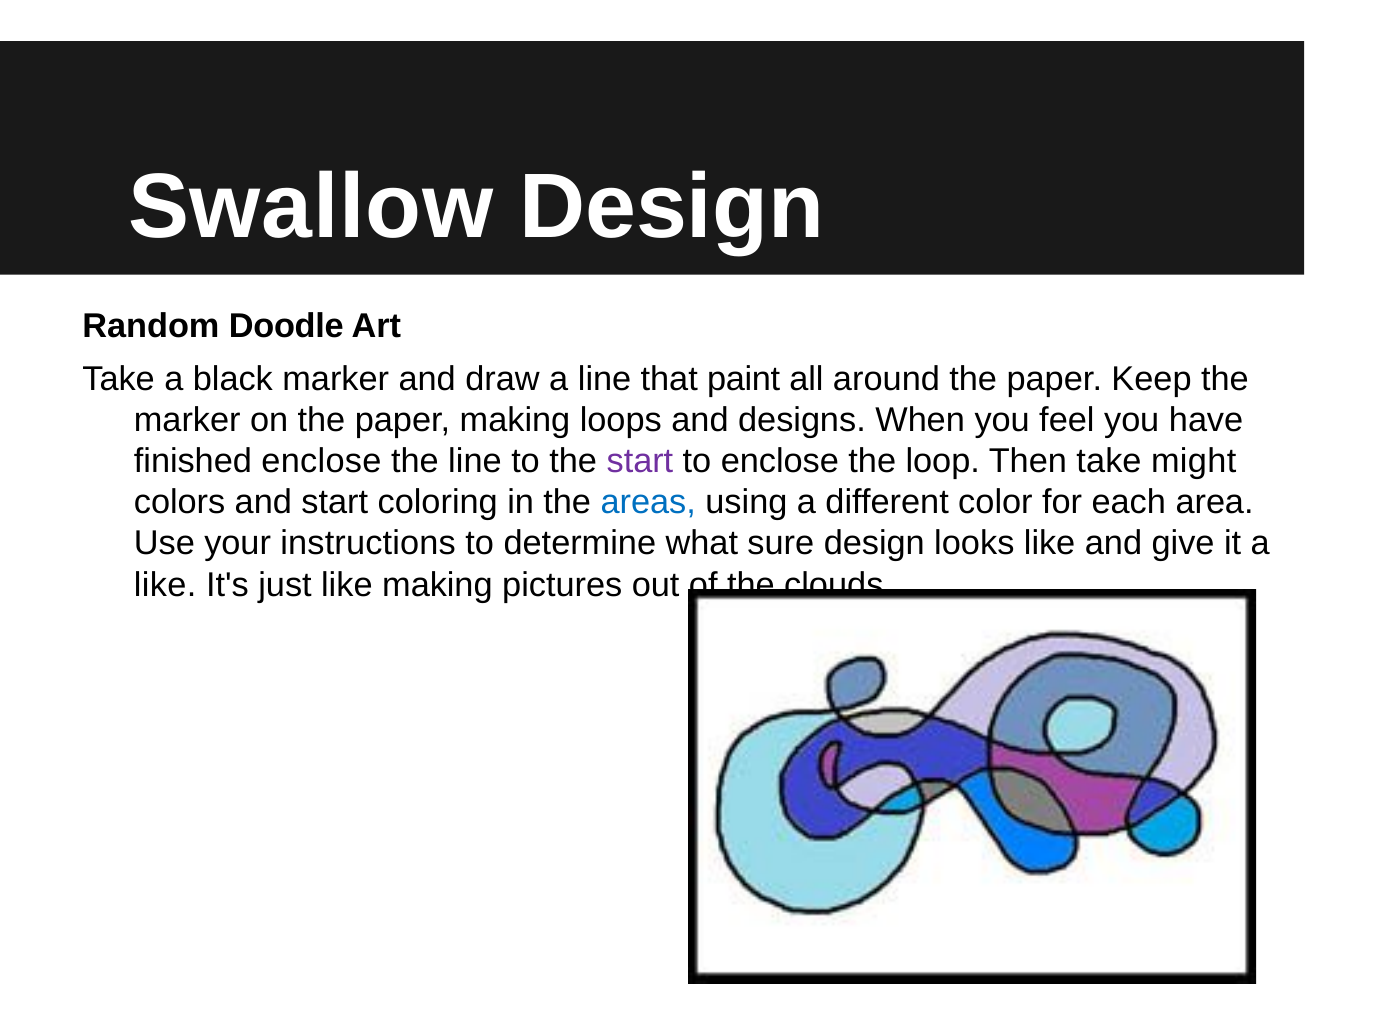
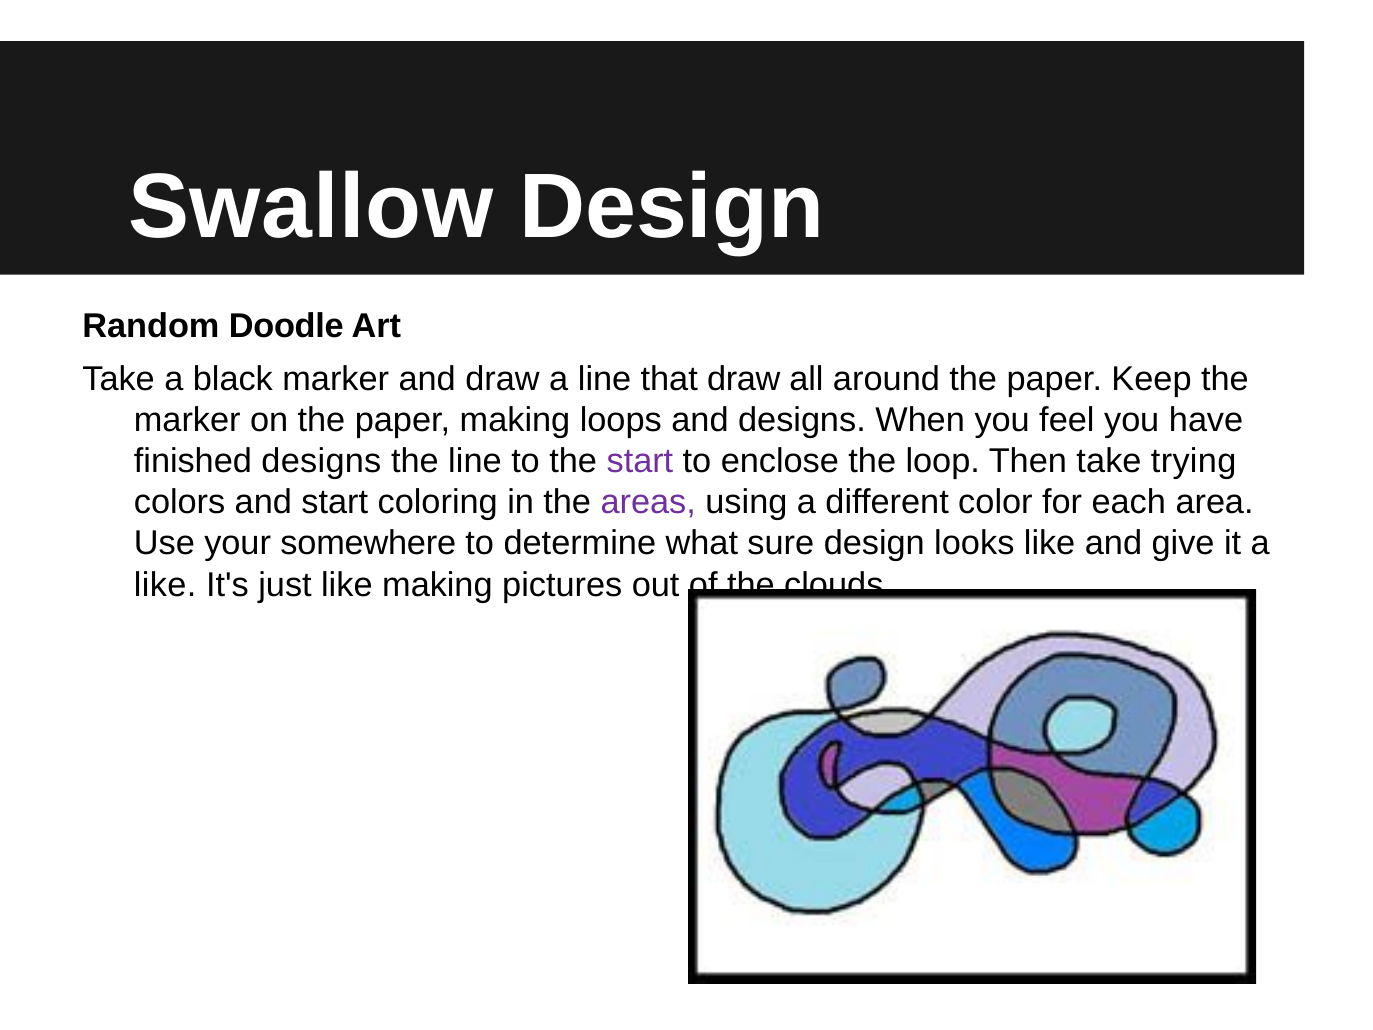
that paint: paint -> draw (744, 379)
finished enclose: enclose -> designs (321, 461)
might: might -> trying (1194, 461)
areas colour: blue -> purple (648, 502)
instructions: instructions -> somewhere (368, 543)
